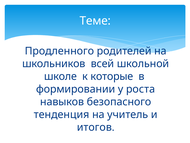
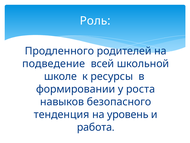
Теме: Теме -> Роль (95, 21)
школьников: школьников -> подведение (54, 64)
которые: которые -> ресурсы (112, 76)
учитель: учитель -> уровень (128, 114)
итогов: итогов -> работа (94, 127)
